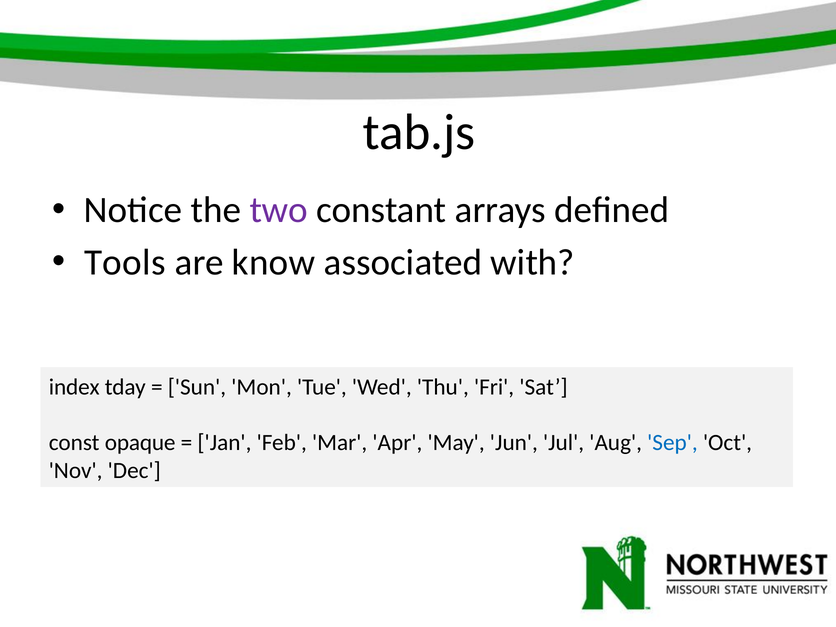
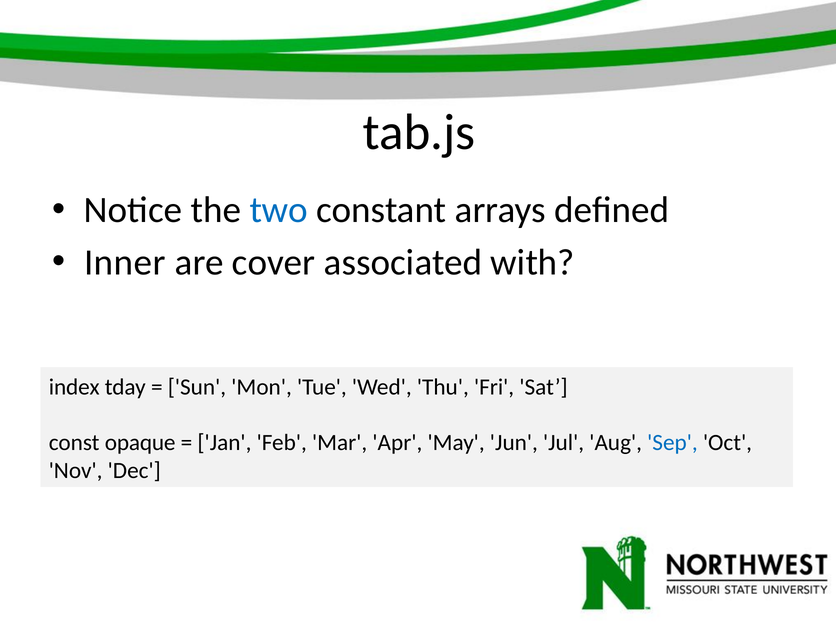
two colour: purple -> blue (279, 210)
Tools: Tools -> Inner (125, 262)
know: know -> cover (274, 262)
